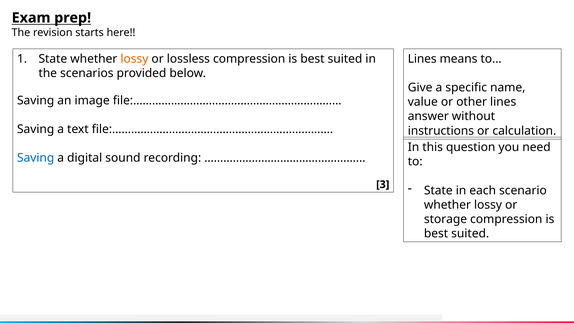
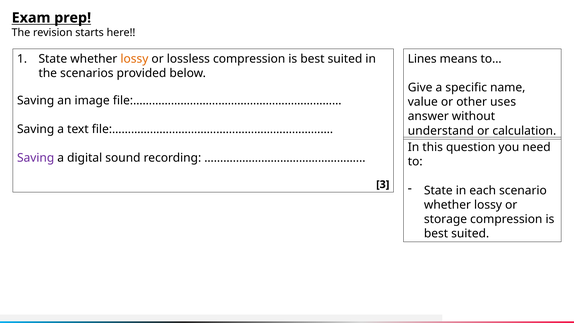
other lines: lines -> uses (503, 102)
instructions: instructions -> understand (441, 131)
Saving colour: blue -> purple (36, 158)
